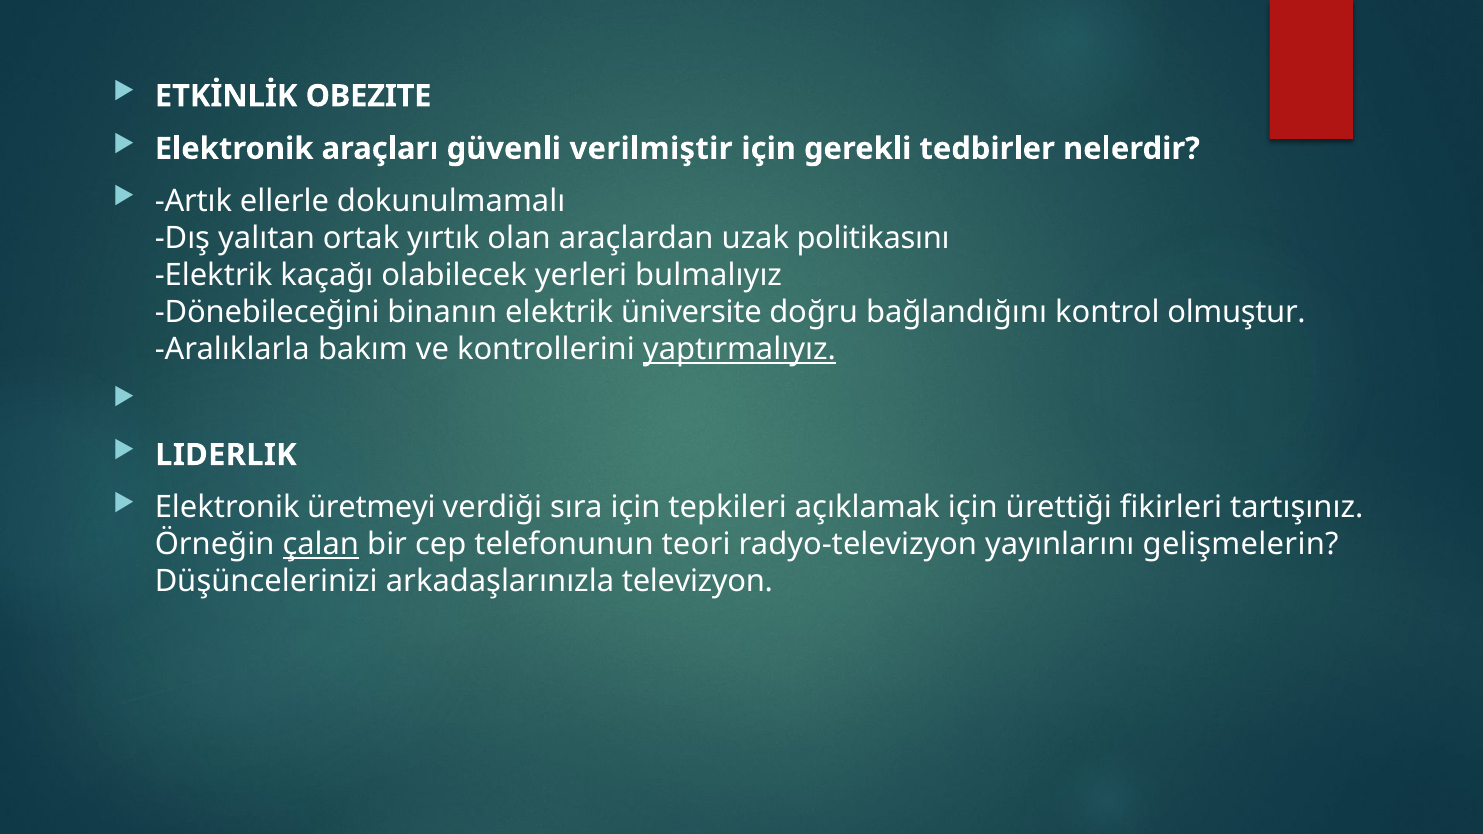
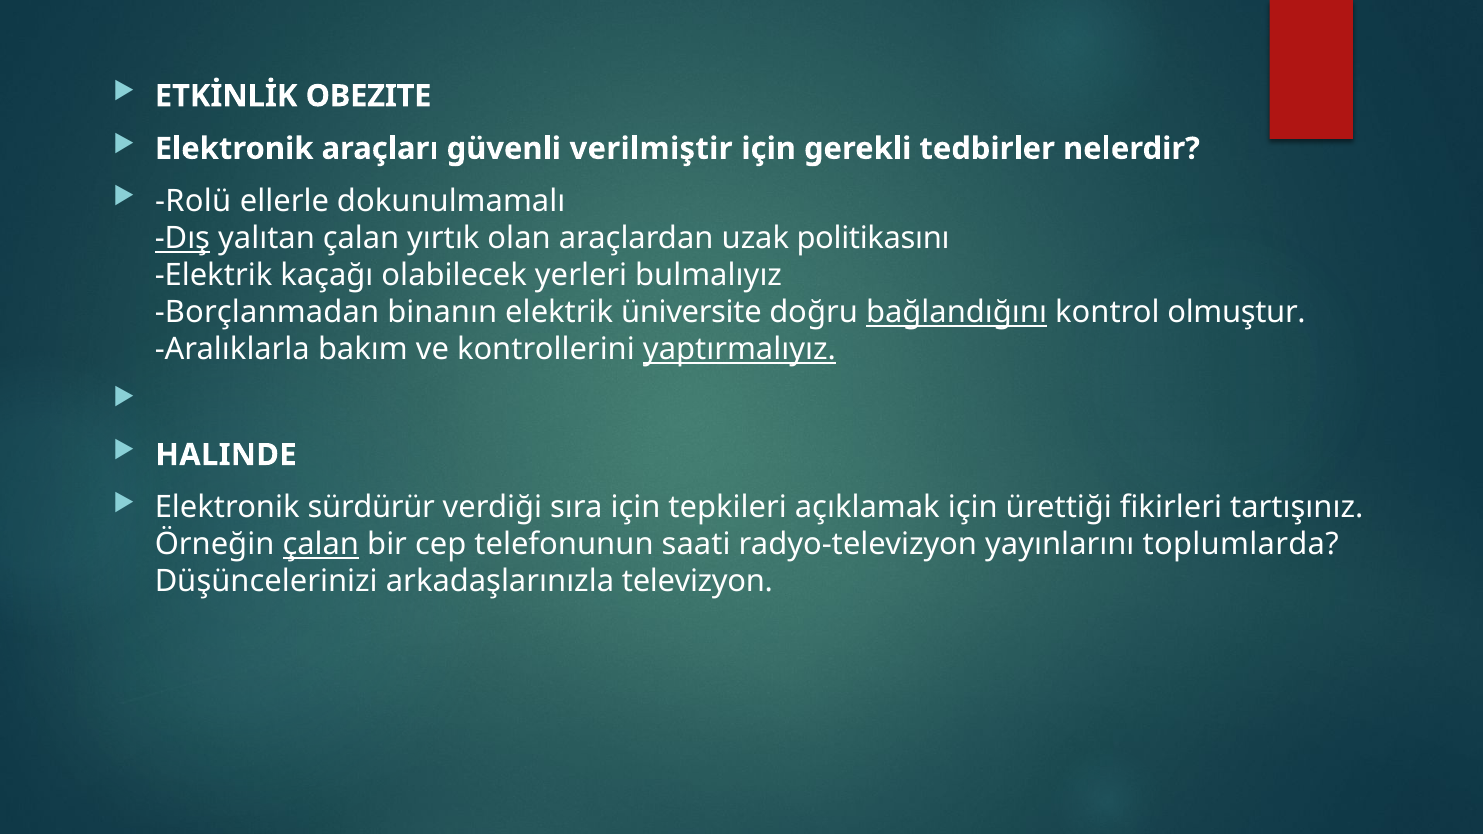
Artık: Artık -> Rolü (193, 201)
Dış underline: none -> present (182, 238)
yalıtan ortak: ortak -> çalan (361, 238)
Dönebileceğini: Dönebileceğini -> Borçlanmadan (267, 313)
bağlandığını underline: none -> present (957, 313)
LIDERLIK: LIDERLIK -> HALINDE (226, 455)
üretmeyi: üretmeyi -> sürdürür (371, 508)
teori: teori -> saati (696, 545)
gelişmelerin: gelişmelerin -> toplumlarda (1241, 545)
